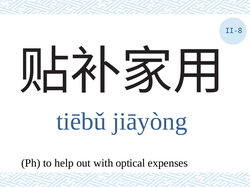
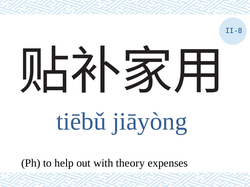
optical: optical -> theory (130, 163)
